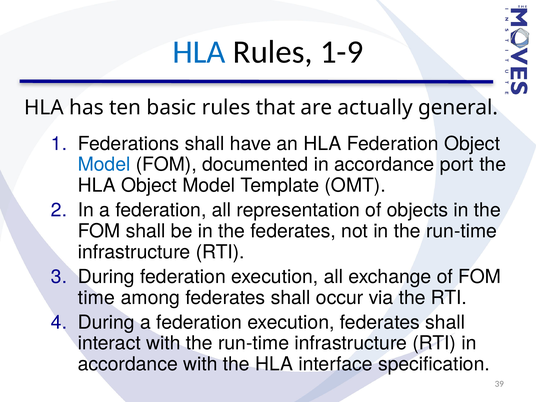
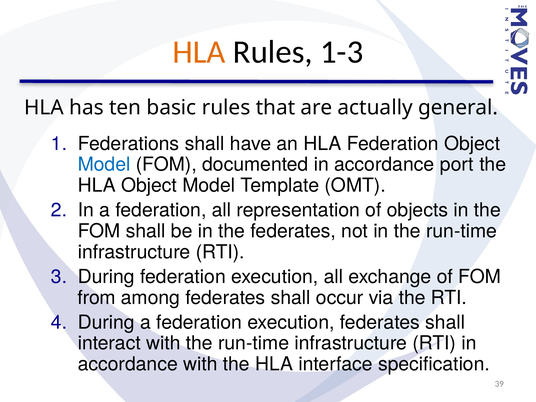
HLA colour: blue -> orange (199, 52)
1-9: 1-9 -> 1-3 (342, 52)
time: time -> from (97, 298)
